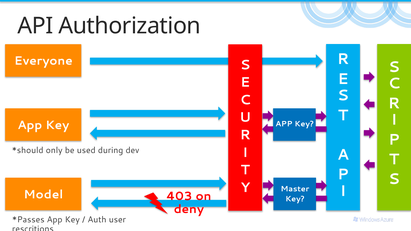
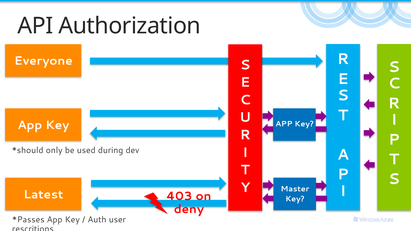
Model: Model -> Latest (43, 195)
